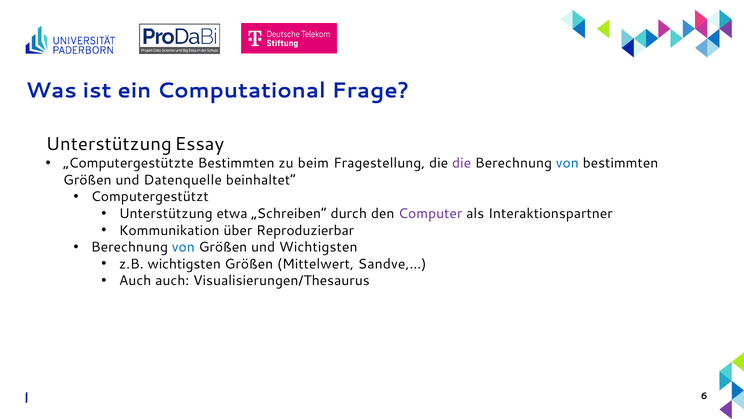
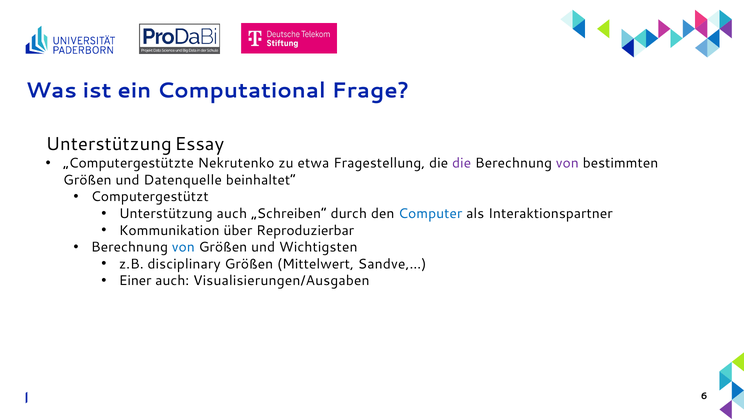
„Computergestützte Bestimmten: Bestimmten -> Nekrutenko (236, 163)
beim: beim -> etwa (313, 163)
von colour: blue -> purple (567, 163)
Unterstützung etwa: etwa -> auch (232, 213)
Computer colour: purple -> blue (430, 213)
z.B wichtigsten: wichtigsten -> disciplinary (184, 264)
Auch: Auch -> Einer (135, 280)
Visualisierungen/Thesaurus: Visualisierungen/Thesaurus -> Visualisierungen/Ausgaben (281, 280)
